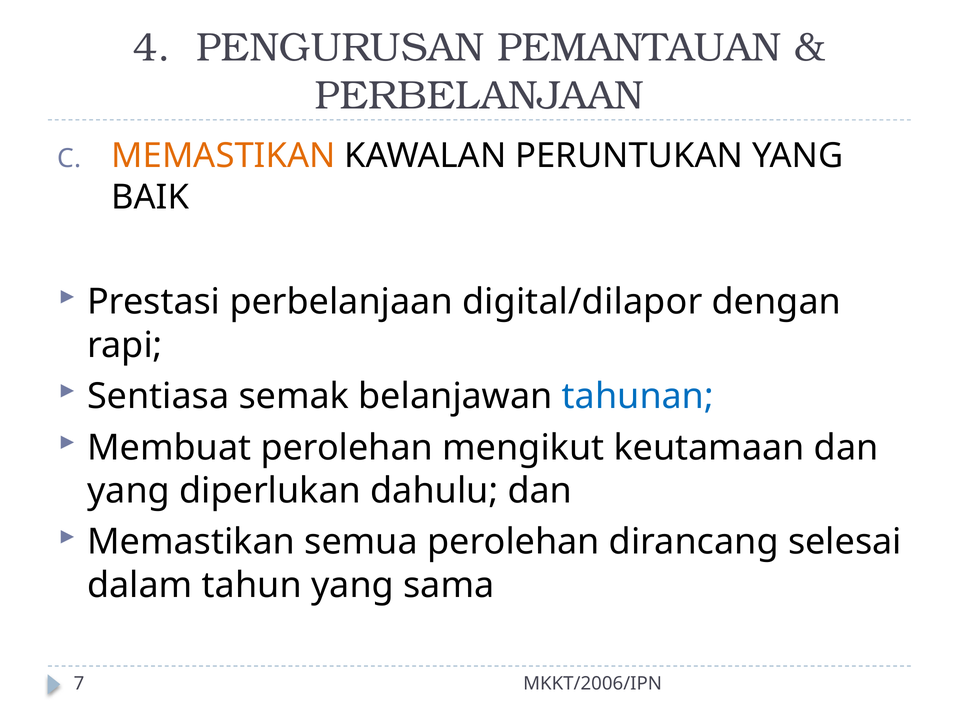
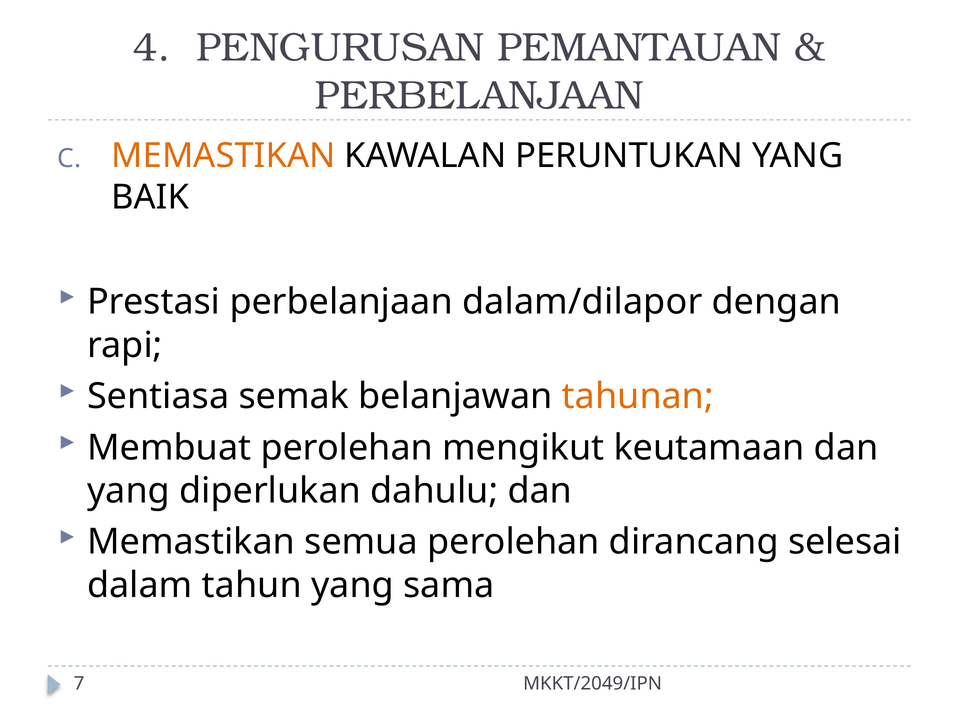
digital/dilapor: digital/dilapor -> dalam/dilapor (582, 302)
tahunan colour: blue -> orange (638, 397)
MKKT/2006/IPN: MKKT/2006/IPN -> MKKT/2049/IPN (593, 684)
